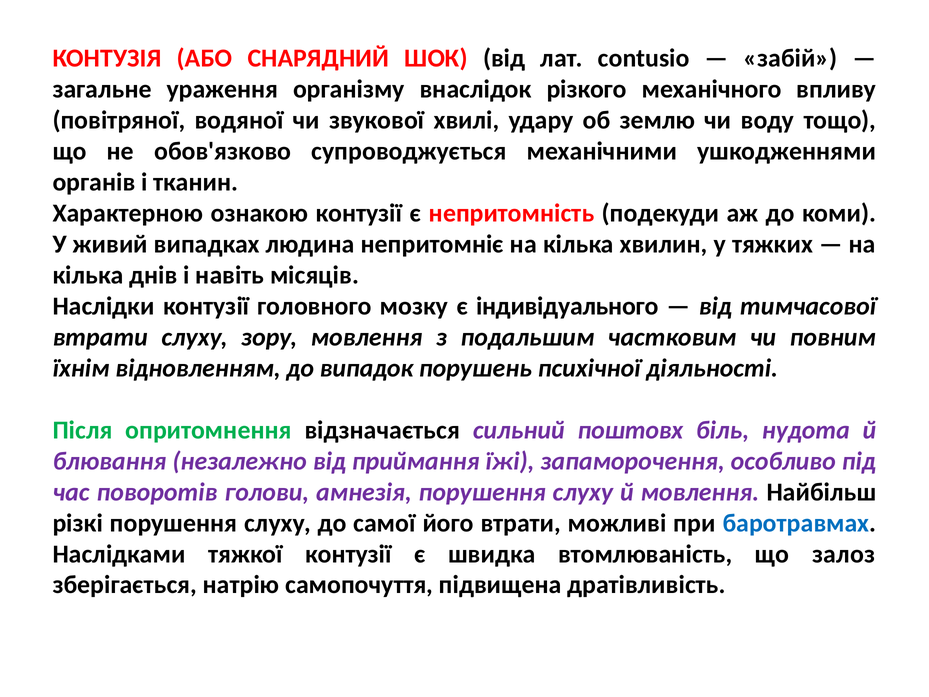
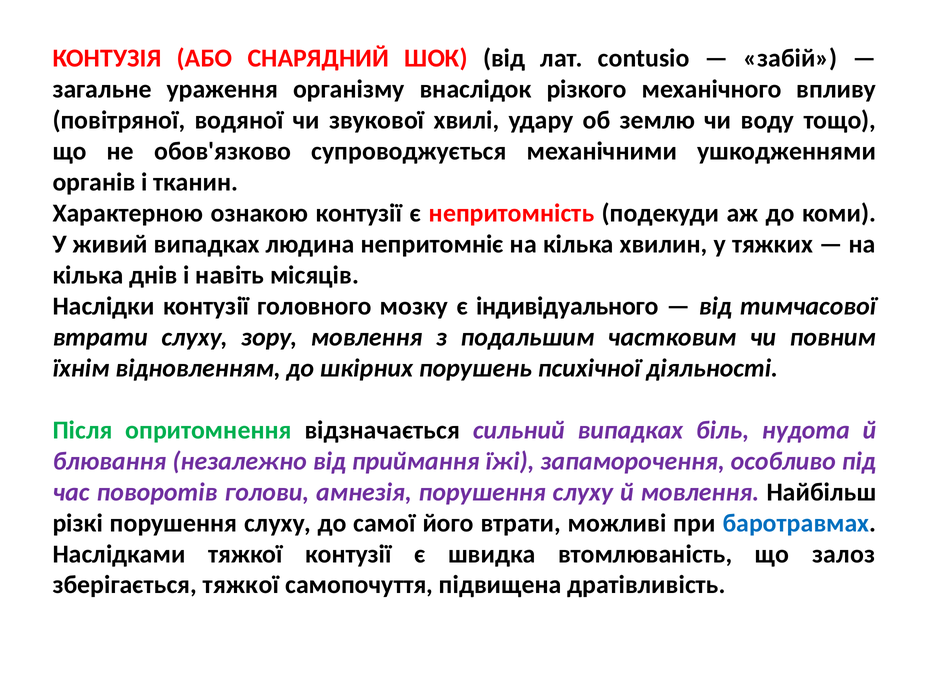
випадок: випадок -> шкірних (366, 368)
сильний поштовх: поштовх -> випадках (630, 430)
зберігається натрію: натрію -> тяжкої (241, 585)
